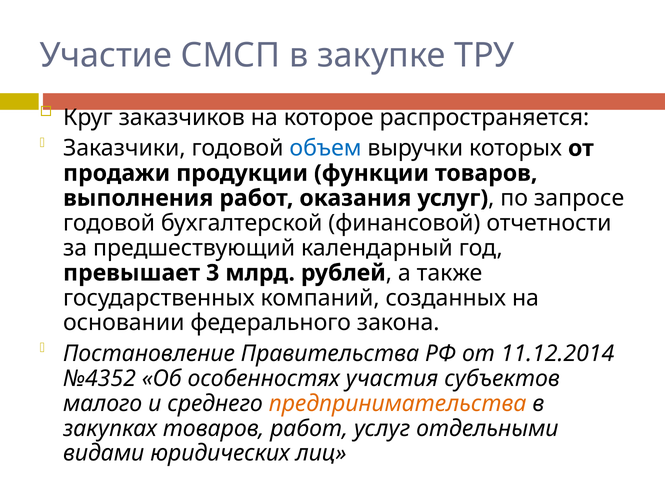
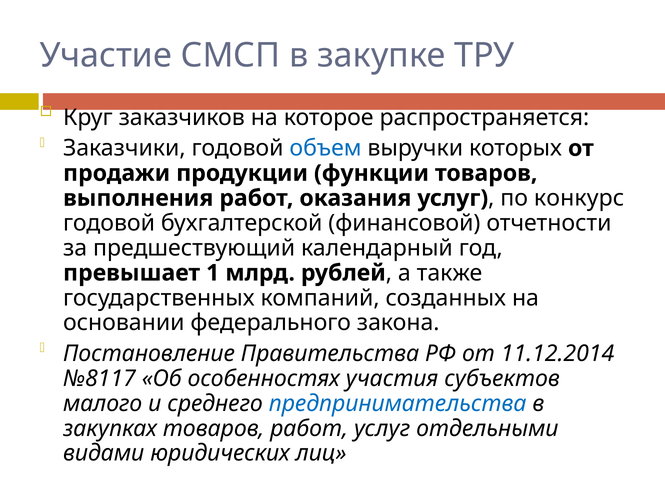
запросе: запросе -> конкурс (579, 198)
3: 3 -> 1 (213, 273)
№4352: №4352 -> №8117 (99, 378)
предпринимательства colour: orange -> blue (398, 403)
